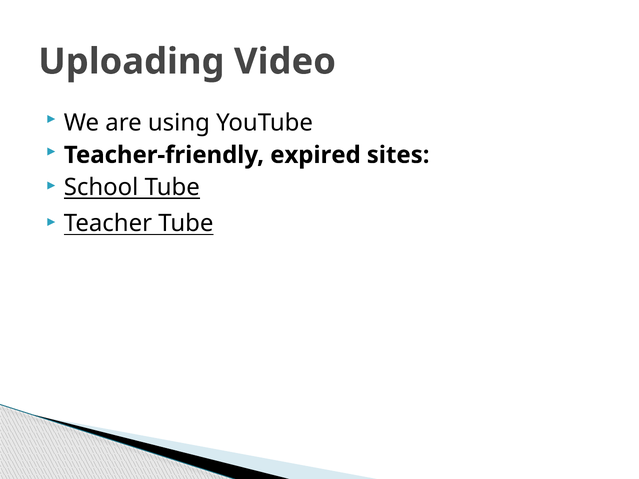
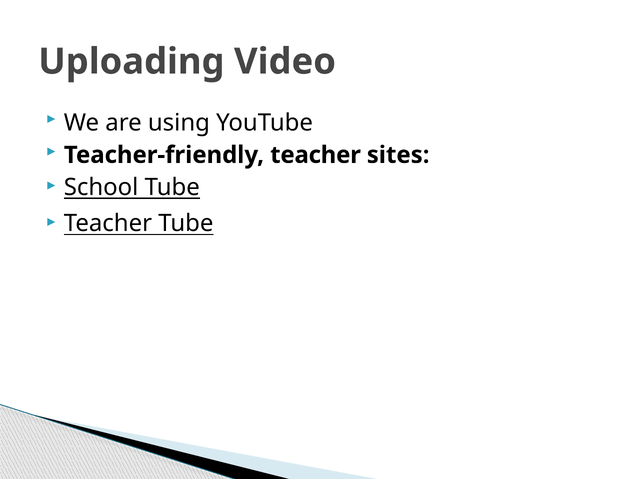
Teacher-friendly expired: expired -> teacher (316, 155)
